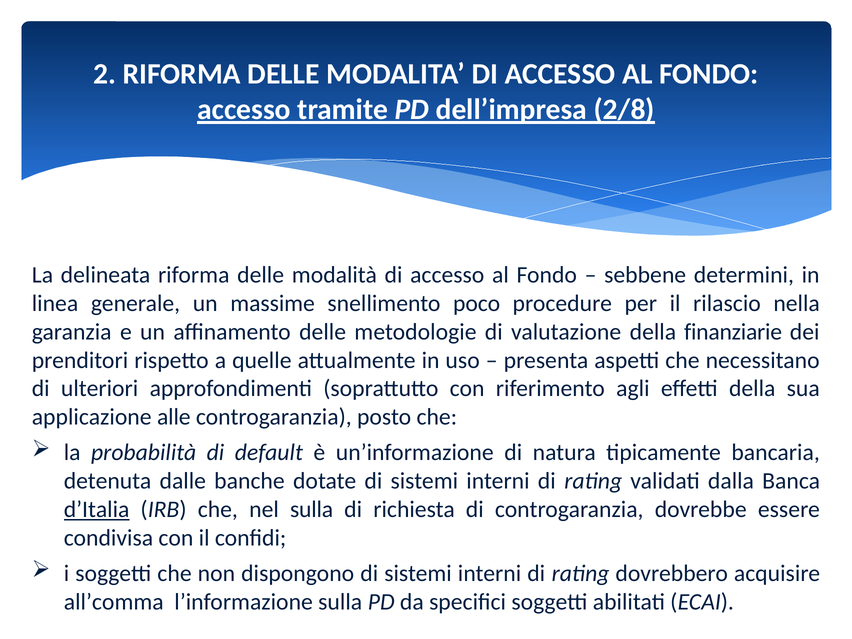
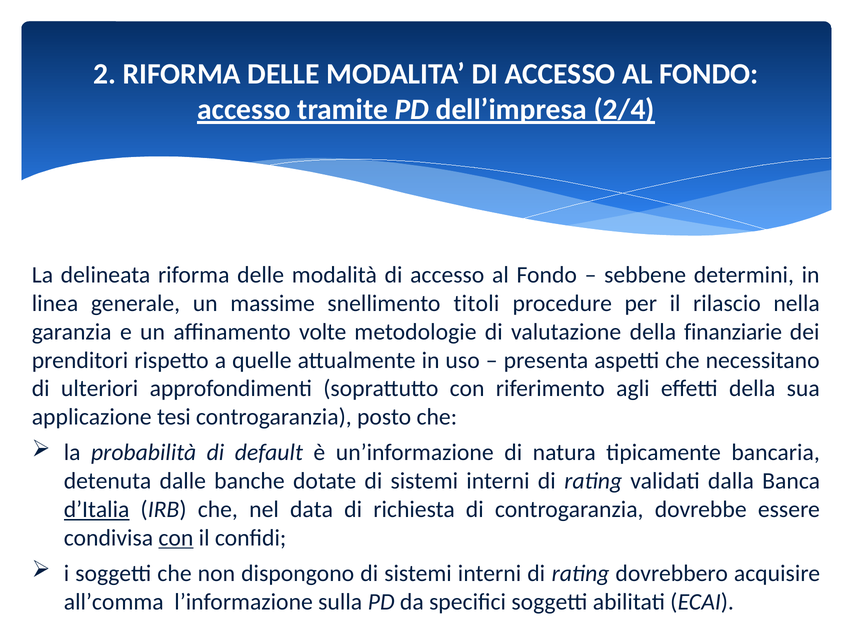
2/8: 2/8 -> 2/4 (624, 110)
poco: poco -> titoli (476, 303)
affinamento delle: delle -> volte (323, 332)
alle: alle -> tesi (174, 417)
nel sulla: sulla -> data (312, 509)
con underline: none -> present (176, 538)
